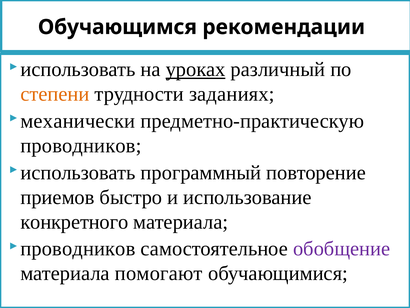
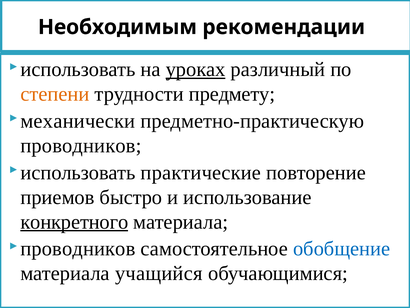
Обучающимся: Обучающимся -> Необходимым (117, 27)
заданиях: заданиях -> предмету (232, 94)
программный: программный -> практические (201, 172)
конкретного underline: none -> present (74, 222)
обобщение colour: purple -> blue (342, 248)
помогают: помогают -> учащийся (159, 273)
